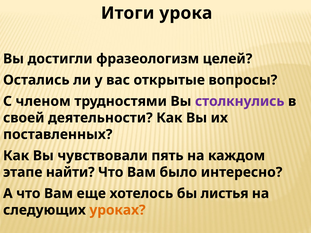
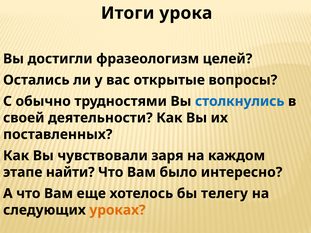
членом: членом -> обычно (43, 101)
столкнулись colour: purple -> blue (240, 101)
пять: пять -> заря (167, 156)
листья: листья -> телегу (224, 194)
